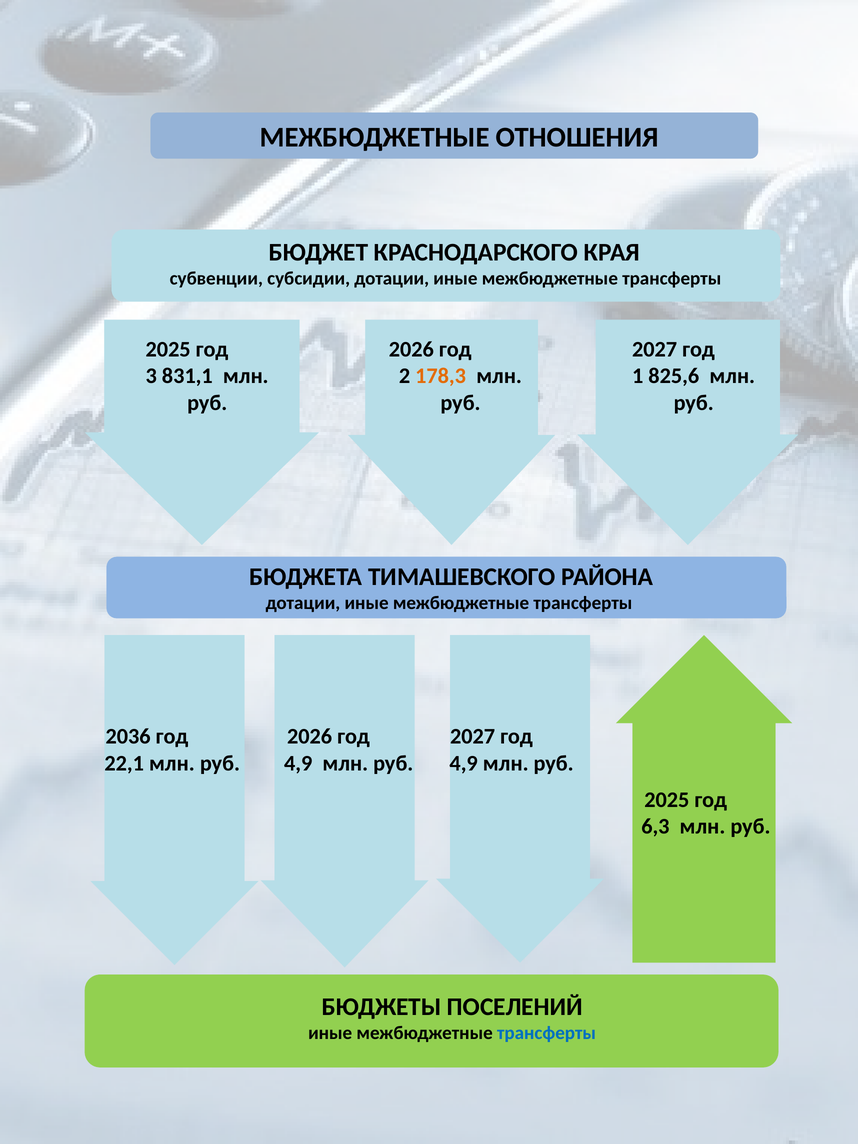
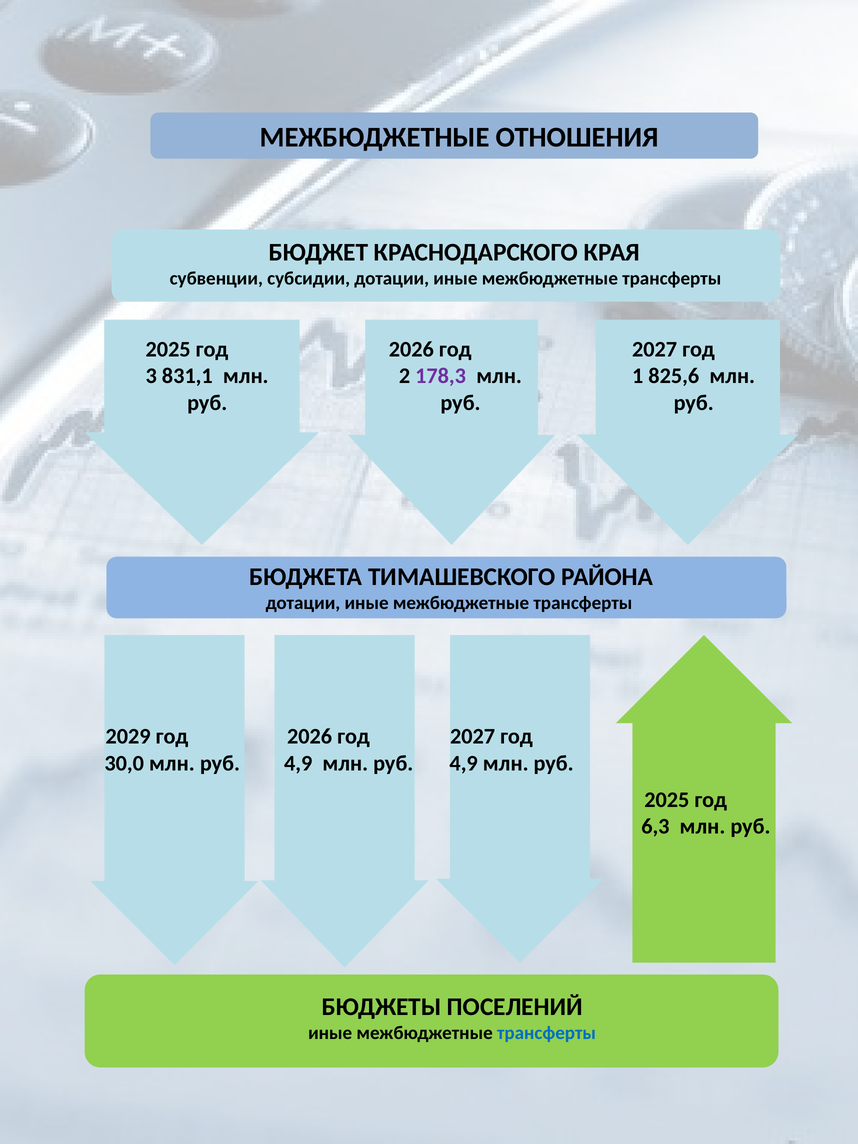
178,3 colour: orange -> purple (441, 376)
2036: 2036 -> 2029 (128, 737)
22,1: 22,1 -> 30,0 (124, 763)
